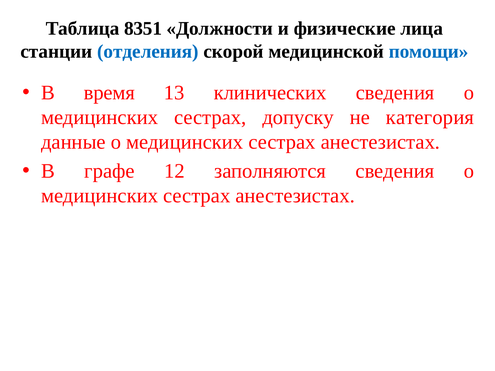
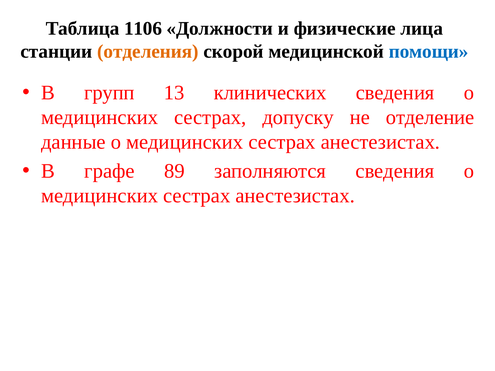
8351: 8351 -> 1106 (143, 28)
отделения colour: blue -> orange (148, 52)
время: время -> групп (109, 93)
категория: категория -> отделение (430, 118)
12: 12 -> 89 (174, 171)
